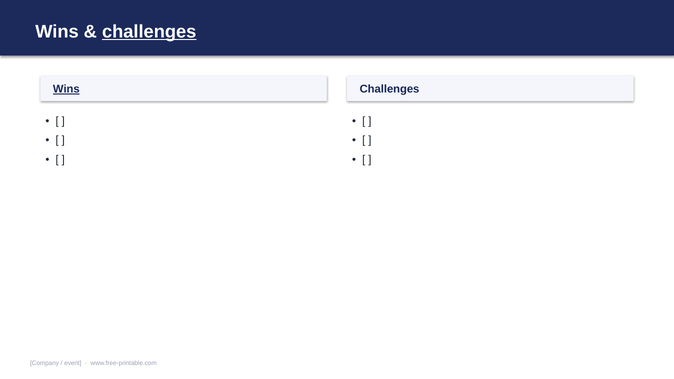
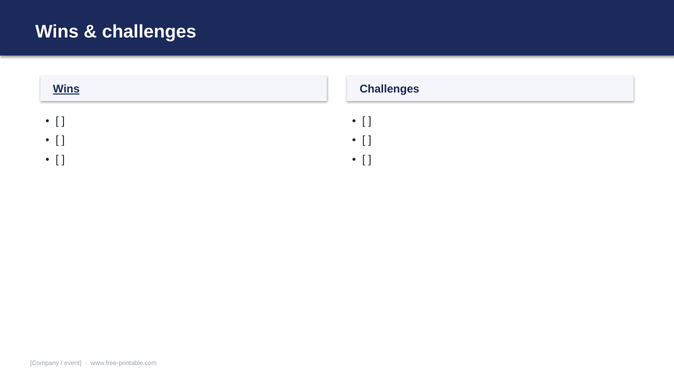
challenges underline: present -> none (149, 32)
